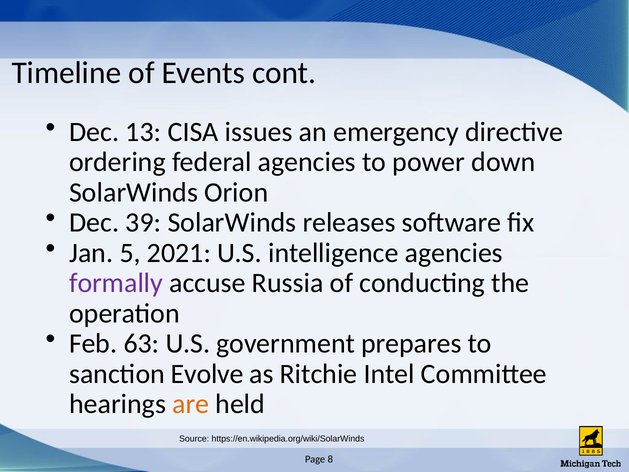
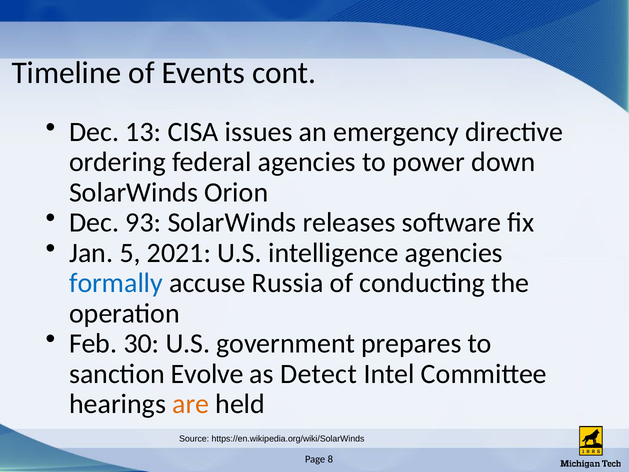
39: 39 -> 93 (143, 223)
formally colour: purple -> blue (116, 283)
63: 63 -> 30 (141, 343)
Ritchie: Ritchie -> Detect (318, 374)
